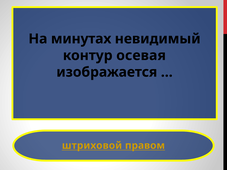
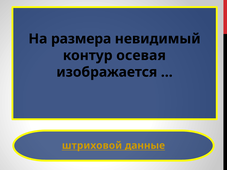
минутах: минутах -> размера (81, 39)
правом: правом -> данные (145, 146)
